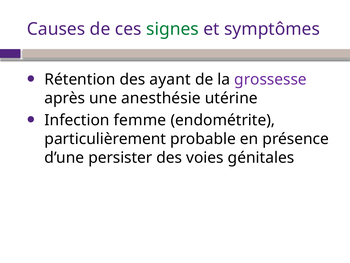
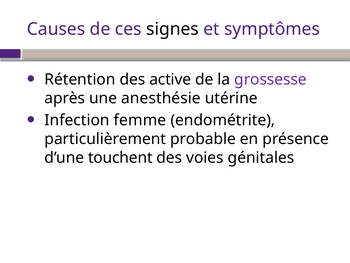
signes colour: green -> black (172, 29)
ayant: ayant -> active (170, 79)
persister: persister -> touchent (120, 157)
